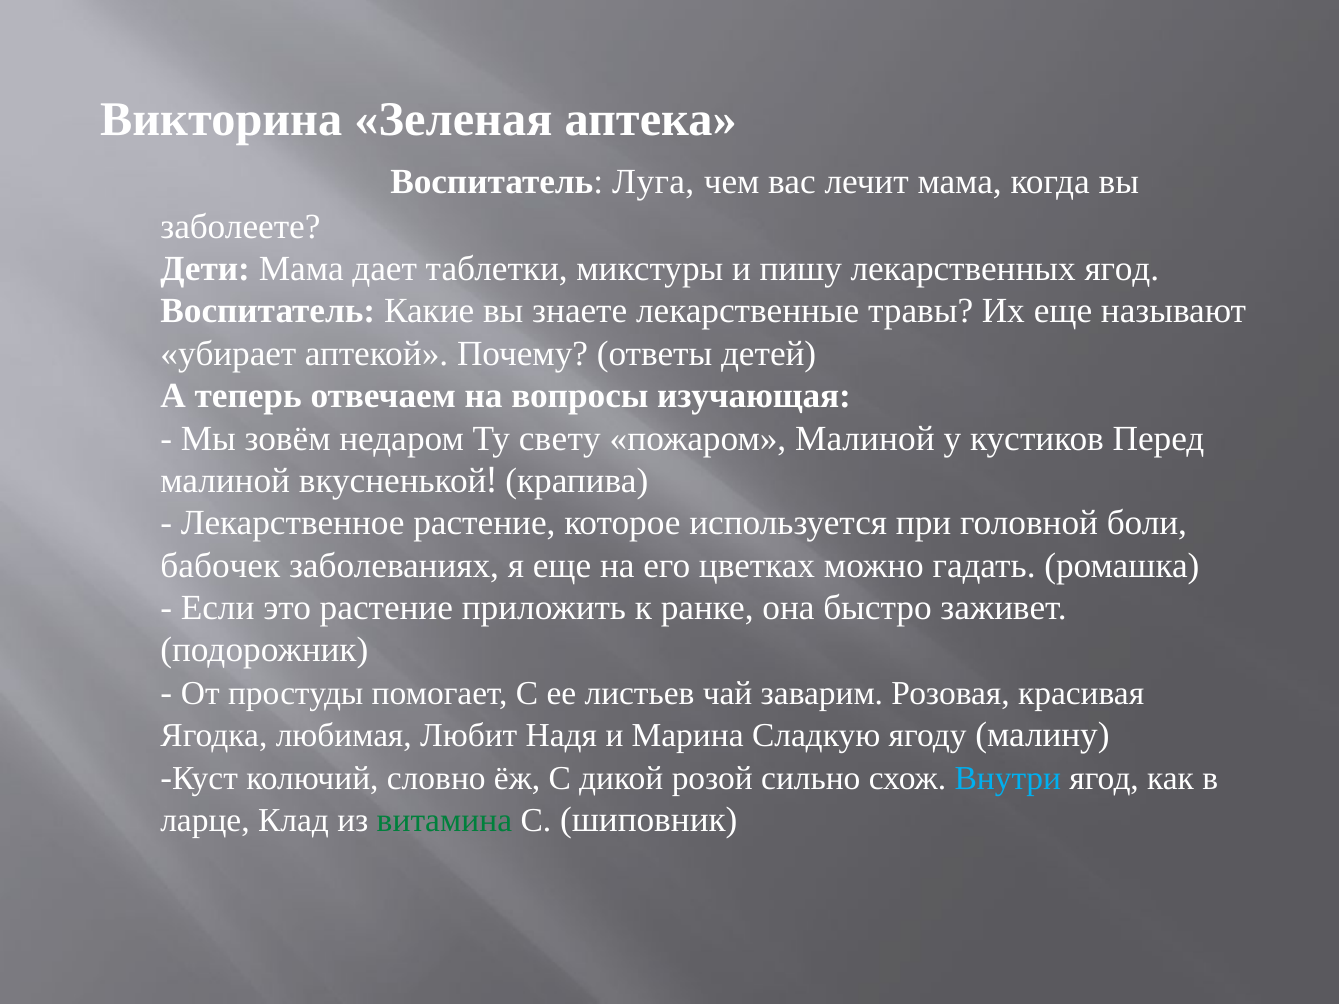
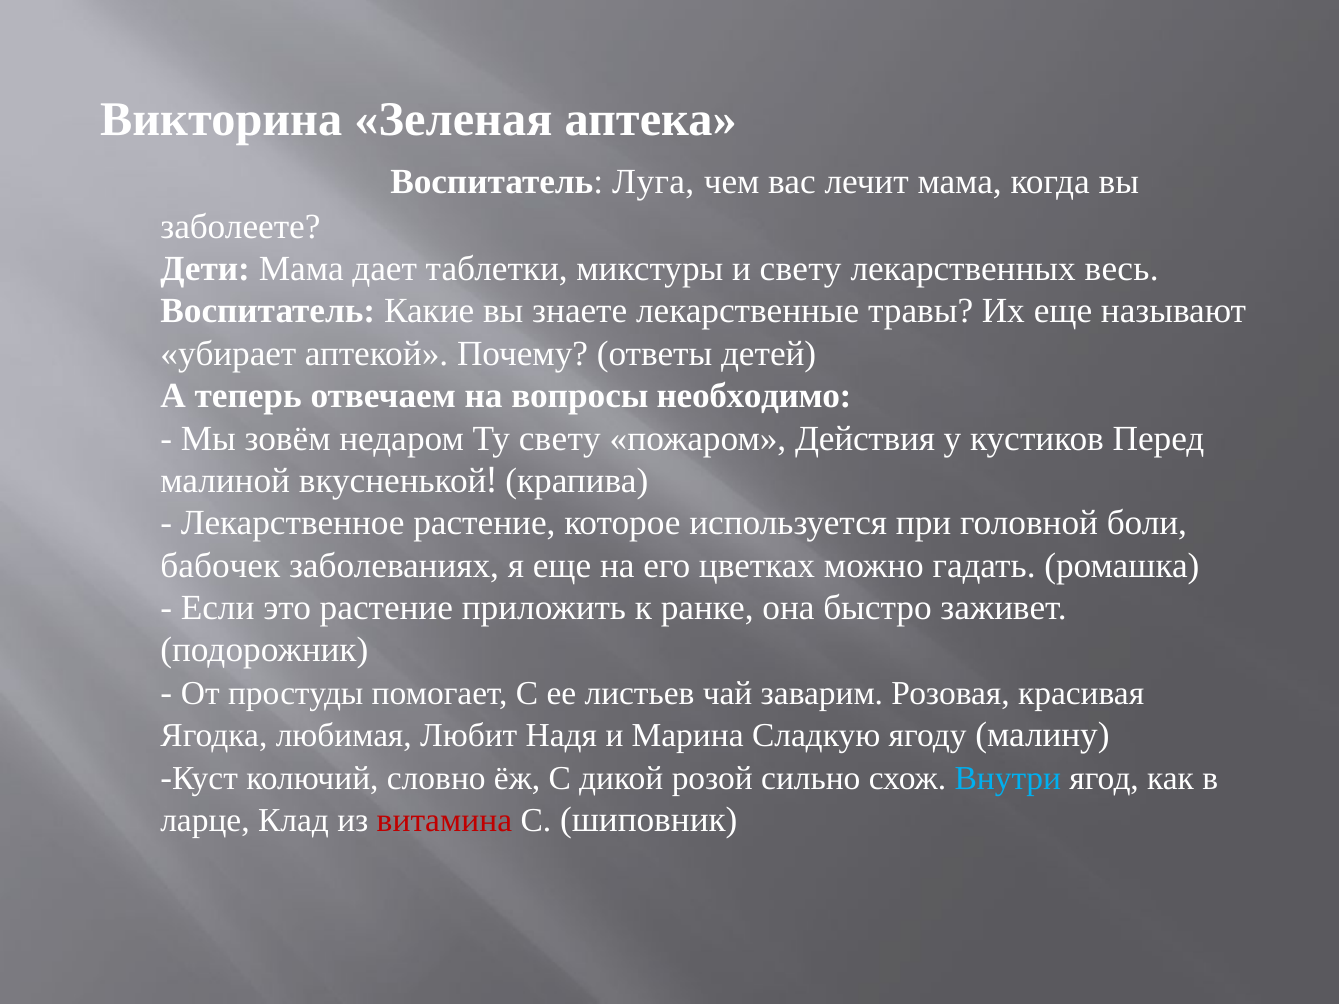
и пишу: пишу -> свету (801, 269)
лекарственных ягод: ягод -> весь (1122, 269)
изучающая: изучающая -> необходимо (754, 396)
пожаром Малиной: Малиной -> Действия (865, 438)
витамина colour: green -> red (444, 821)
